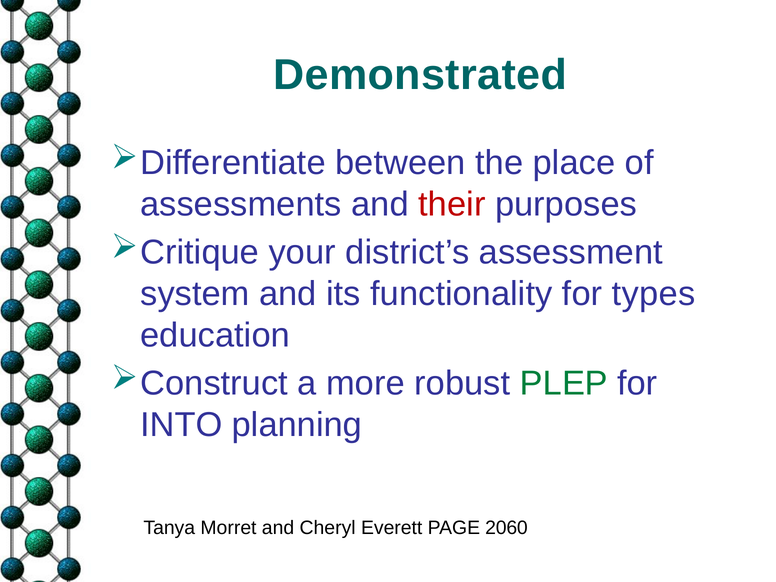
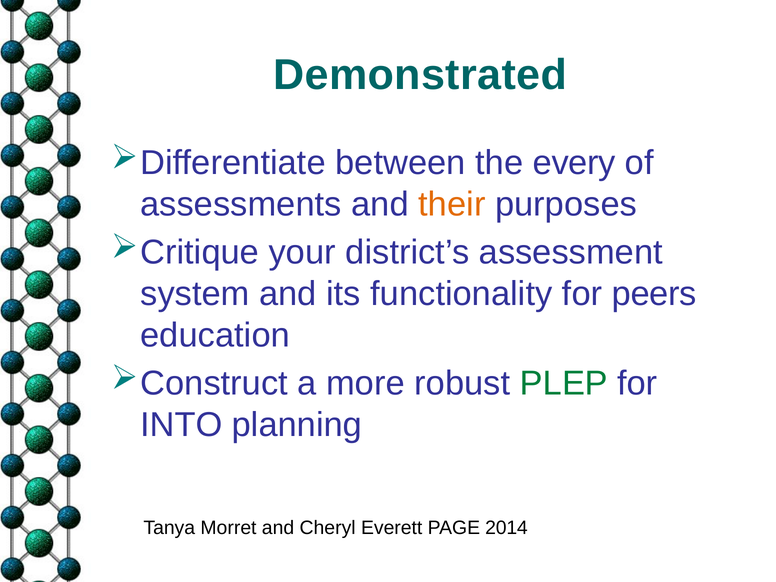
place: place -> every (574, 163)
their colour: red -> orange (452, 204)
types: types -> peers (654, 294)
2060: 2060 -> 2014 (506, 528)
